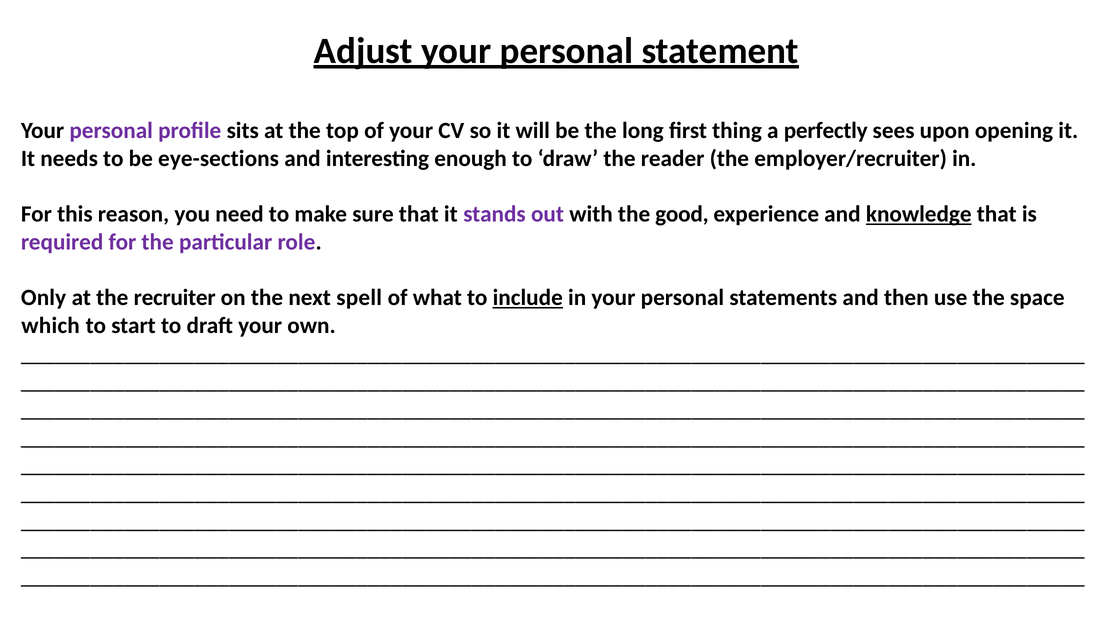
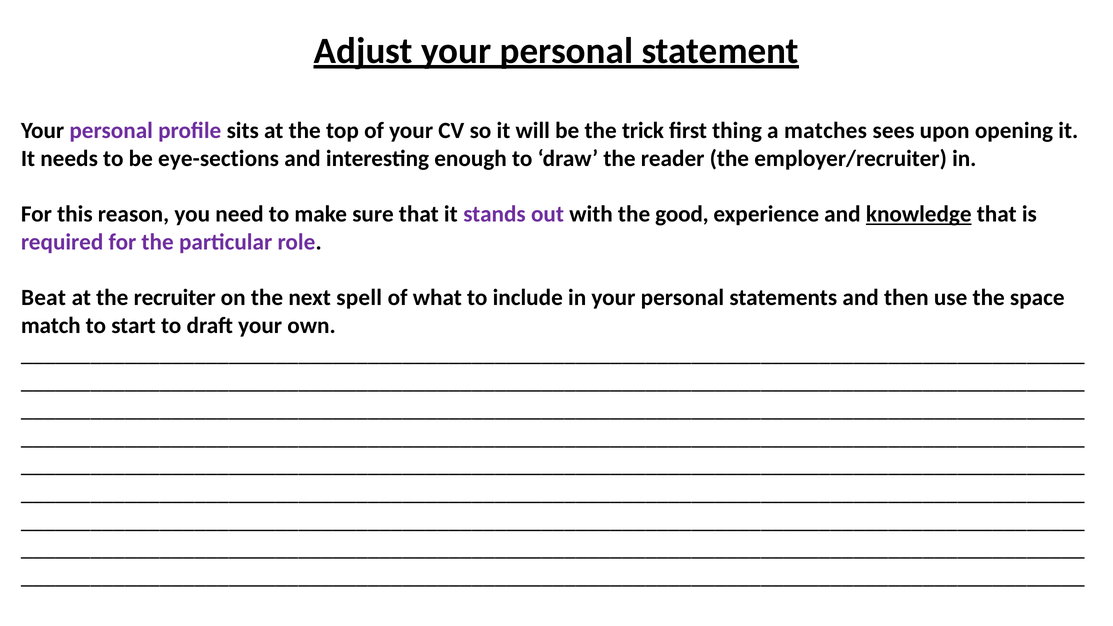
long: long -> trick (643, 131)
perfectly: perfectly -> matches (825, 131)
Only: Only -> Beat (44, 298)
include underline: present -> none (528, 298)
which: which -> match (51, 326)
